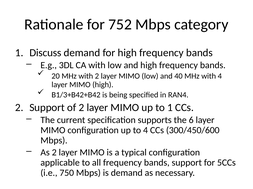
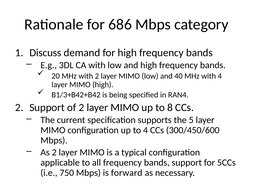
752: 752 -> 686 (120, 24)
to 1: 1 -> 8 (170, 108)
6: 6 -> 5 (191, 120)
is demand: demand -> forward (127, 174)
